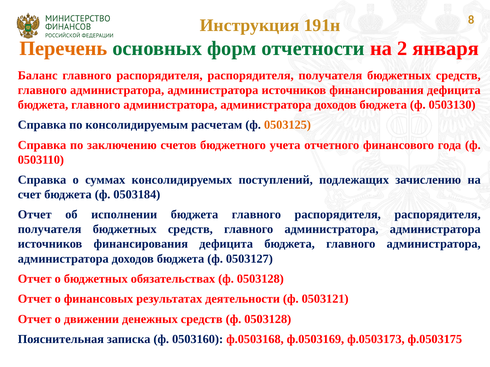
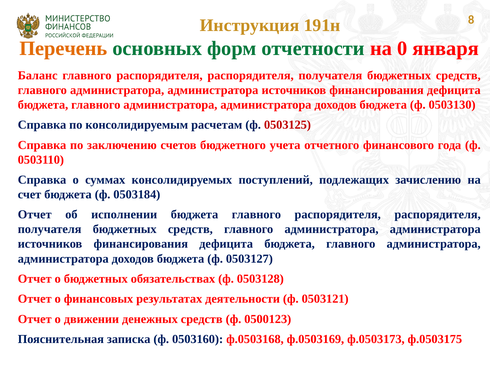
2: 2 -> 0 (402, 48)
0503125 colour: orange -> red (287, 125)
средств ф 0503128: 0503128 -> 0500123 (268, 319)
